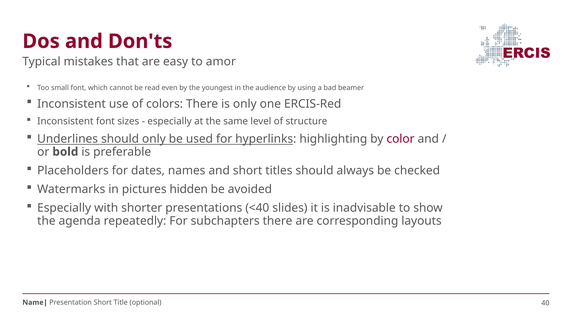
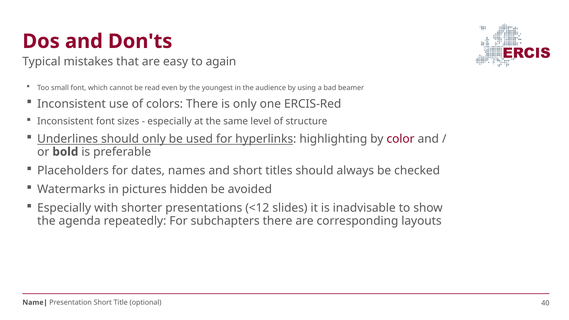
amor: amor -> again (221, 62)
<40: <40 -> <12 (257, 208)
